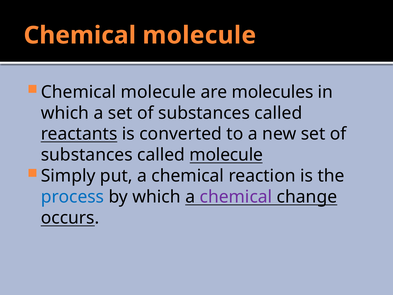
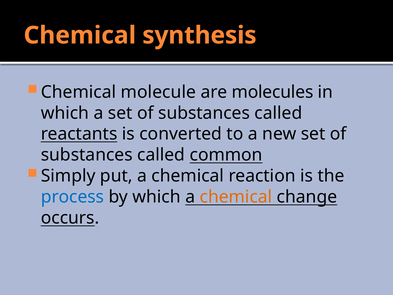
molecule: molecule -> synthesis (199, 35)
called molecule: molecule -> common (226, 155)
chemical colour: purple -> orange (236, 197)
